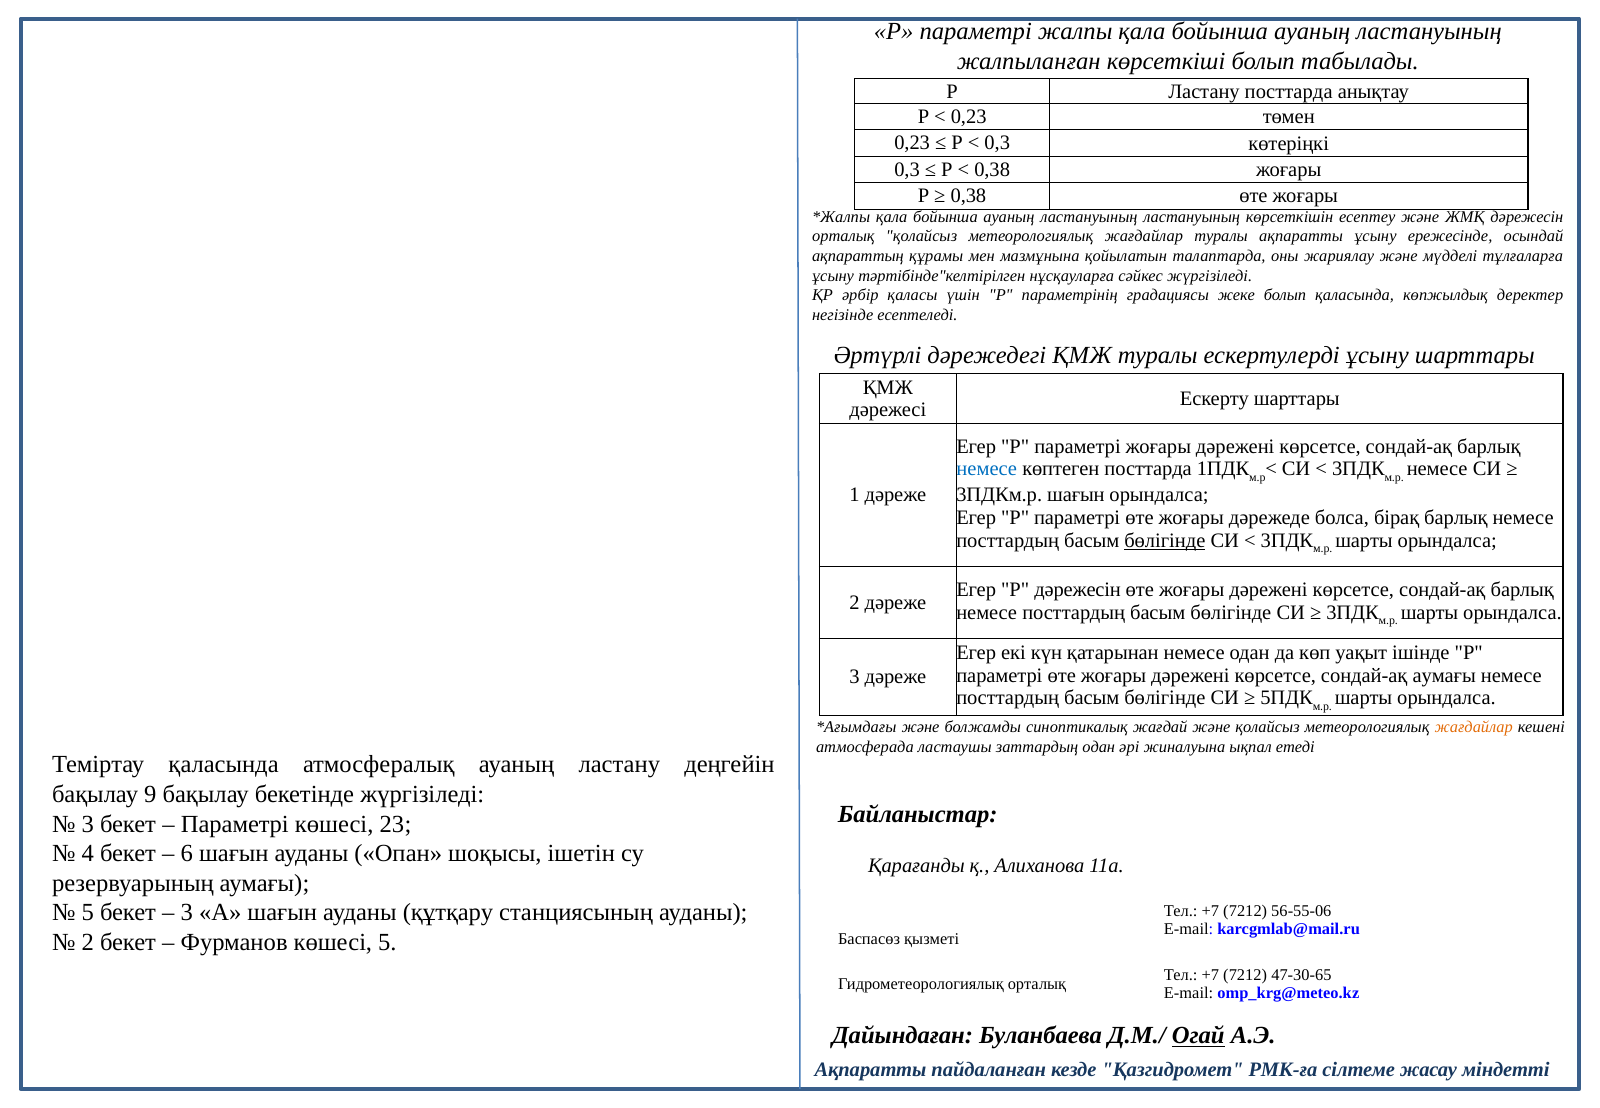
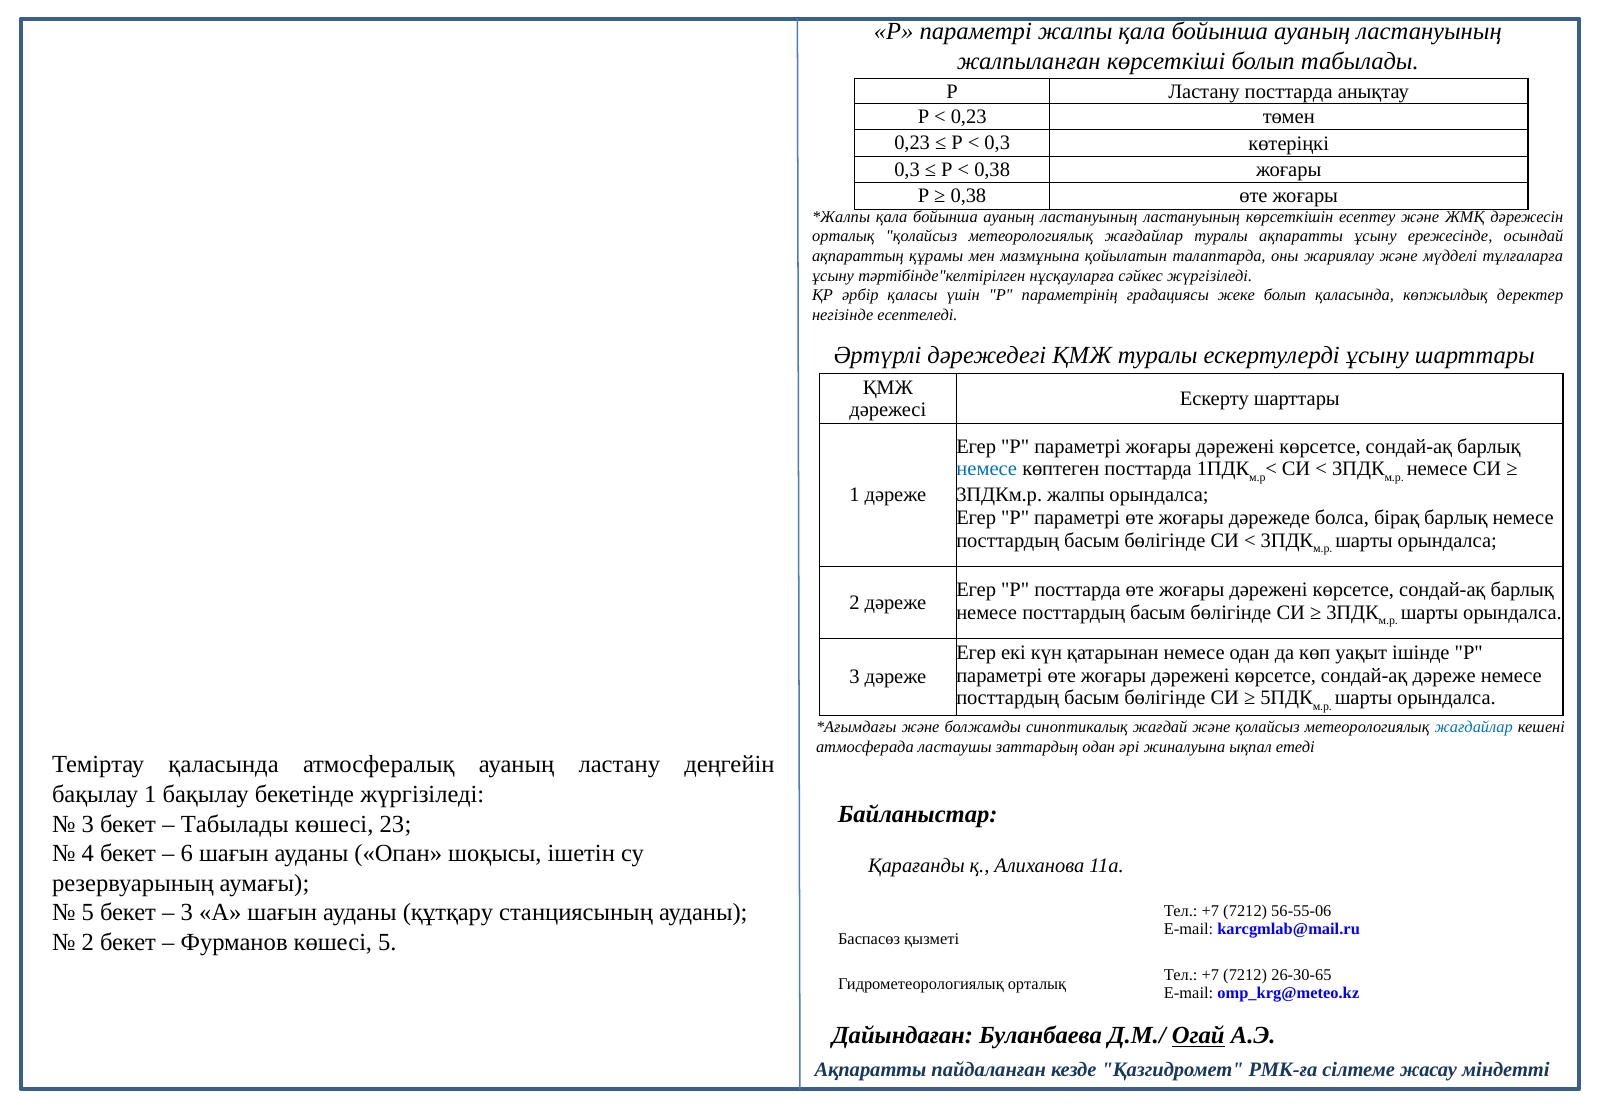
3ПДКм.р шағын: шағын -> жалпы (1076, 495)
бөлігінде underline: present -> none (1165, 540)
Р дәрежесін: дәрежесін -> посттарда (1078, 590)
сондай-ақ аумағы: аумағы -> дәреже (1444, 675)
жағдайлар colour: orange -> blue (1474, 727)
бақылау 9: 9 -> 1 (150, 794)
Параметрі: Параметрі -> Табылады (235, 824)
47-30-65: 47-30-65 -> 26-30-65 (1301, 975)
